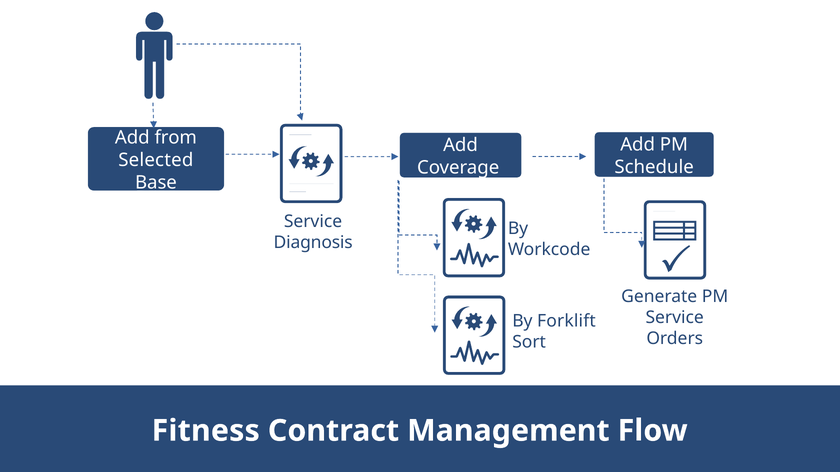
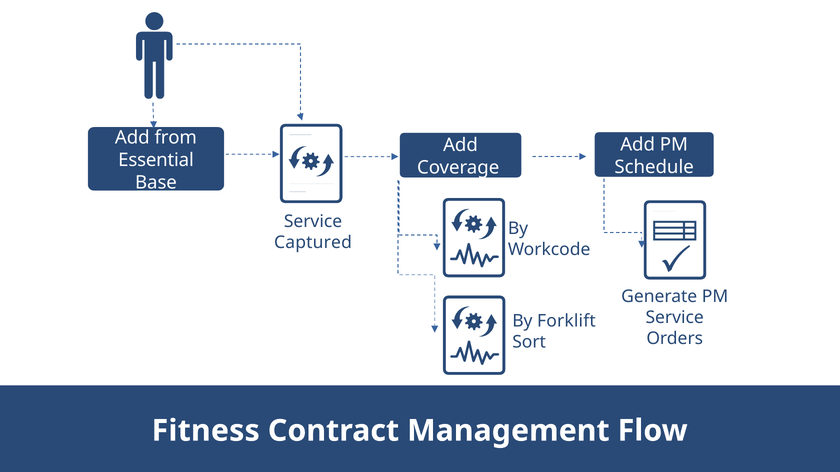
Selected: Selected -> Essential (156, 160)
Diagnosis: Diagnosis -> Captured (313, 243)
